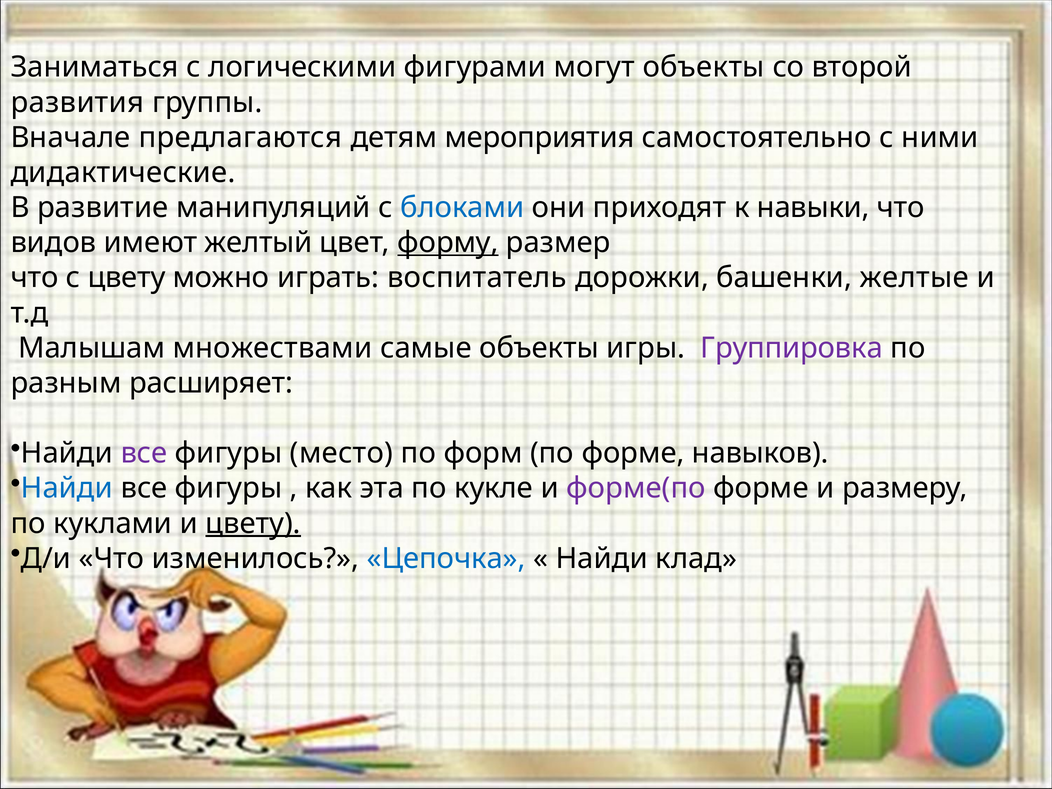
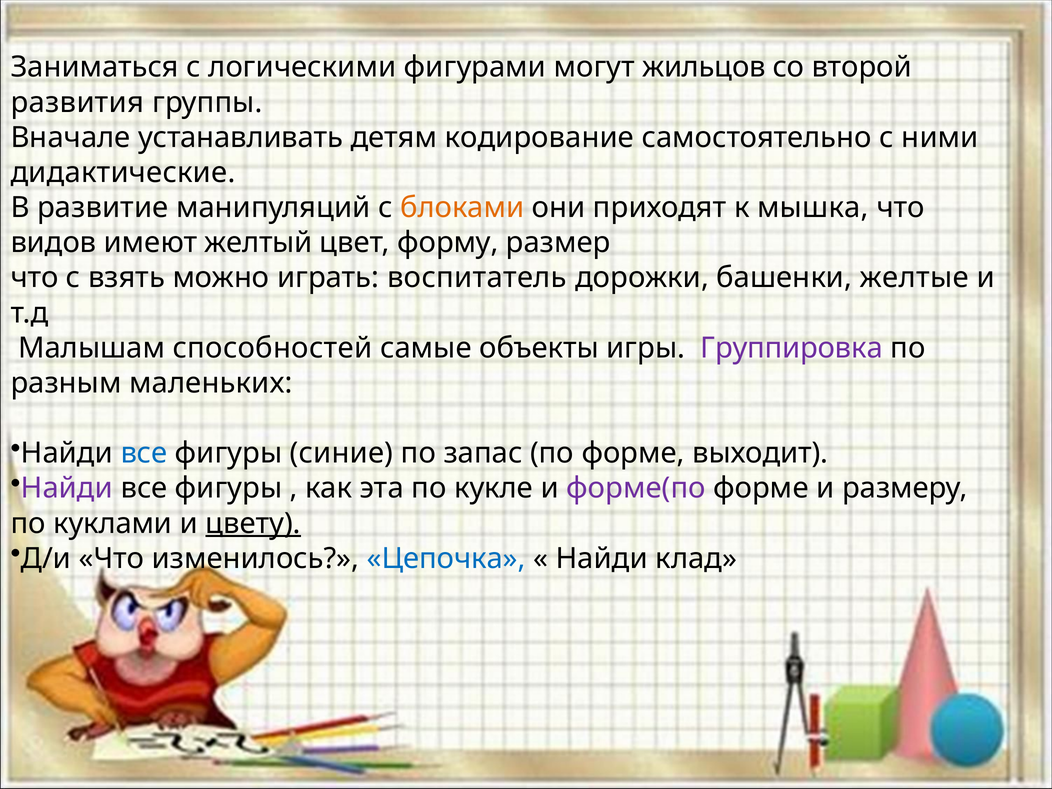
могут объекты: объекты -> жильцов (704, 67)
предлагаются: предлагаются -> устанавливать (241, 137)
мероприятия: мероприятия -> кодирование (539, 137)
блоками colour: blue -> orange (462, 208)
навыки: навыки -> мышка (813, 208)
форму underline: present -> none (448, 243)
с цвету: цвету -> взять (126, 278)
множествами: множествами -> способностей (272, 348)
расширяет: расширяет -> маленьких (211, 383)
все colour: purple -> blue (144, 453)
место: место -> синие (342, 453)
форм: форм -> запас (483, 453)
навыков: навыков -> выходит (760, 453)
Найди colour: blue -> purple (67, 488)
